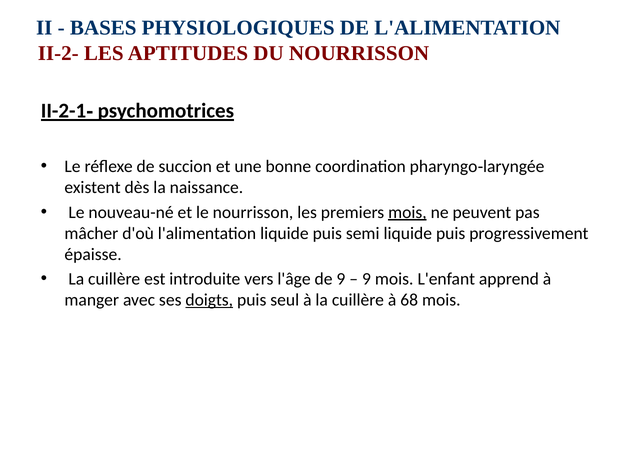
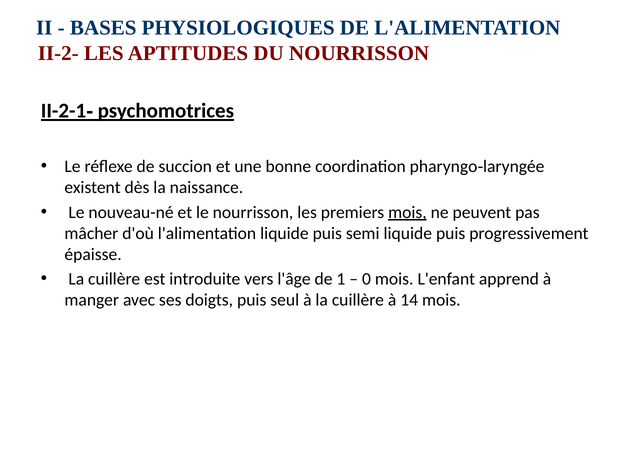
de 9: 9 -> 1 (341, 279)
9: 9 -> 0 (366, 279)
doigts underline: present -> none (209, 300)
68: 68 -> 14 (409, 300)
